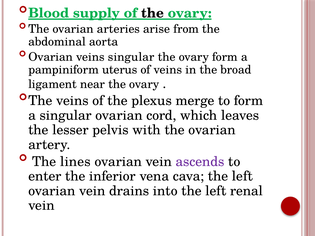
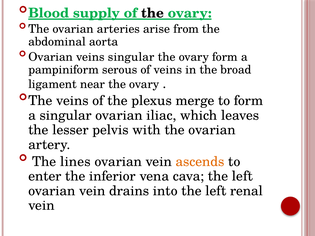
uterus: uterus -> serous (120, 70)
cord: cord -> iliac (161, 115)
ascends colour: purple -> orange (200, 162)
